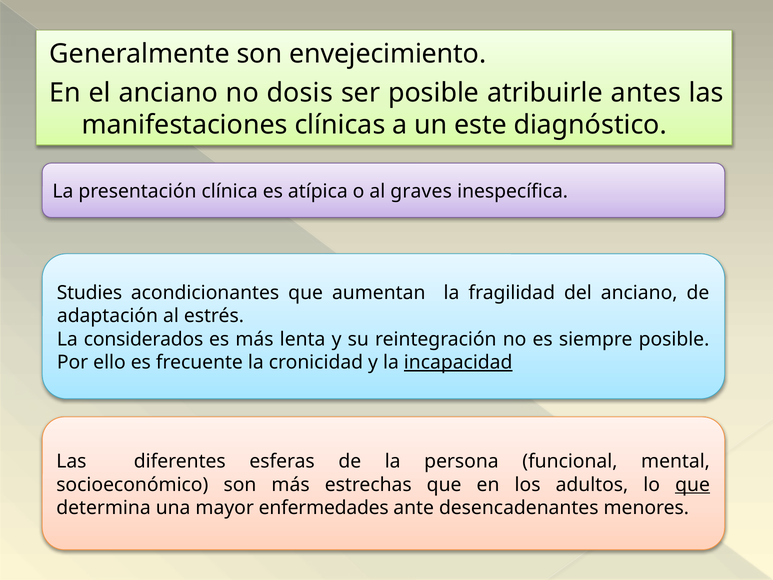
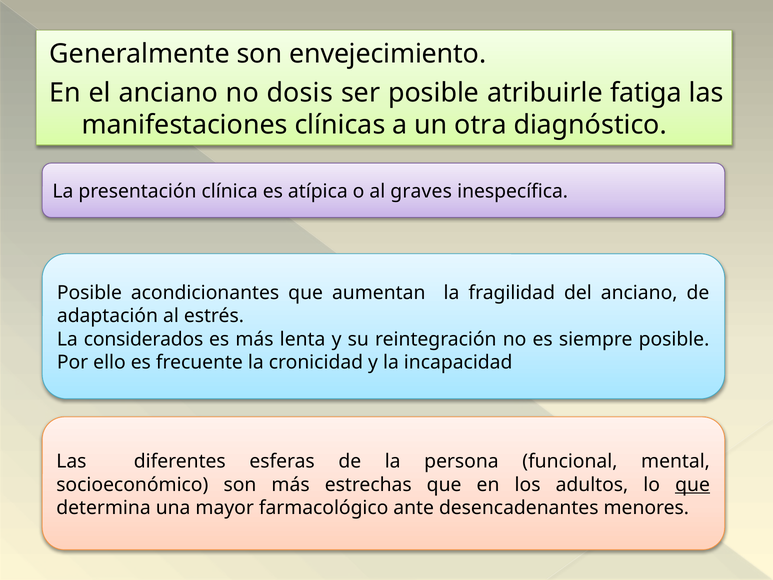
antes: antes -> fatiga (646, 93)
este: este -> otra (481, 125)
Studies: Studies -> Posible (89, 293)
incapacidad underline: present -> none (458, 362)
enfermedades: enfermedades -> farmacológico (324, 508)
